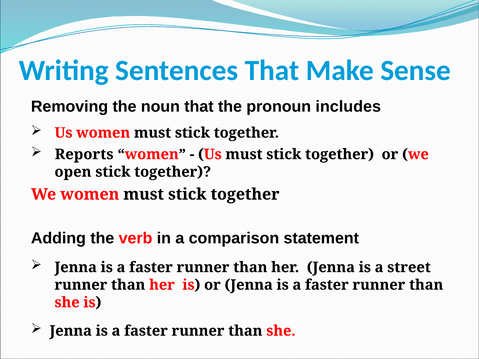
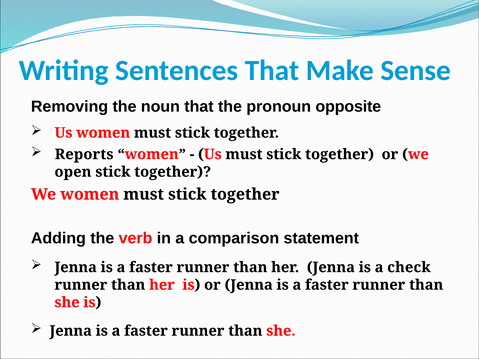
includes: includes -> opposite (348, 107)
street: street -> check (409, 268)
